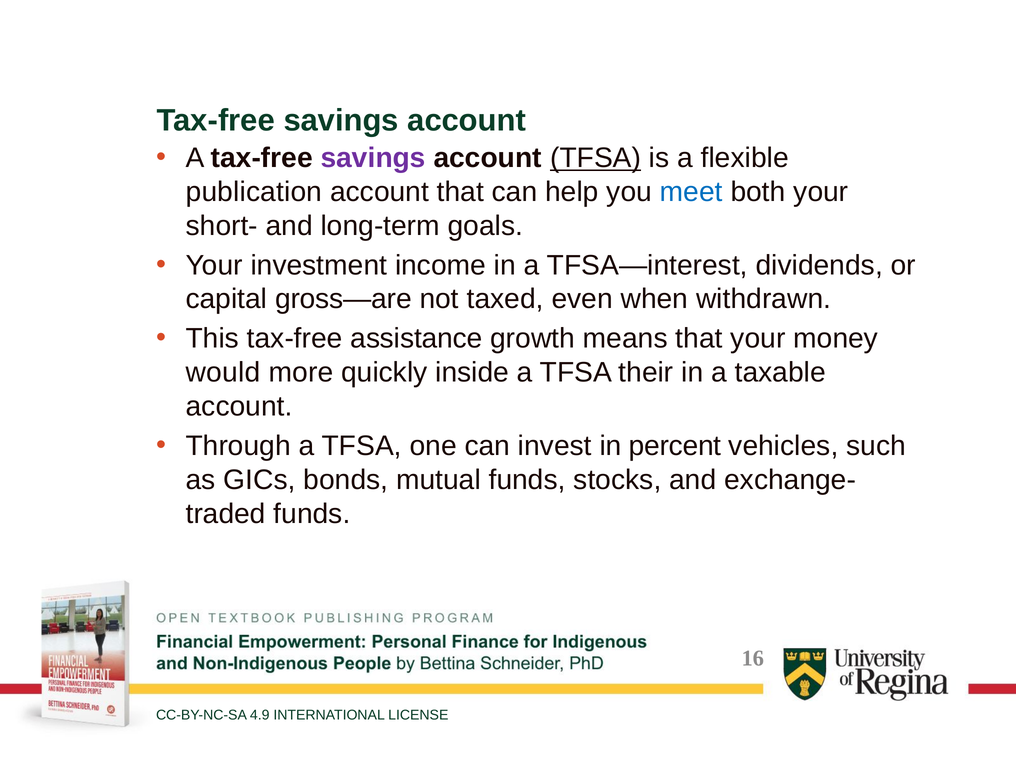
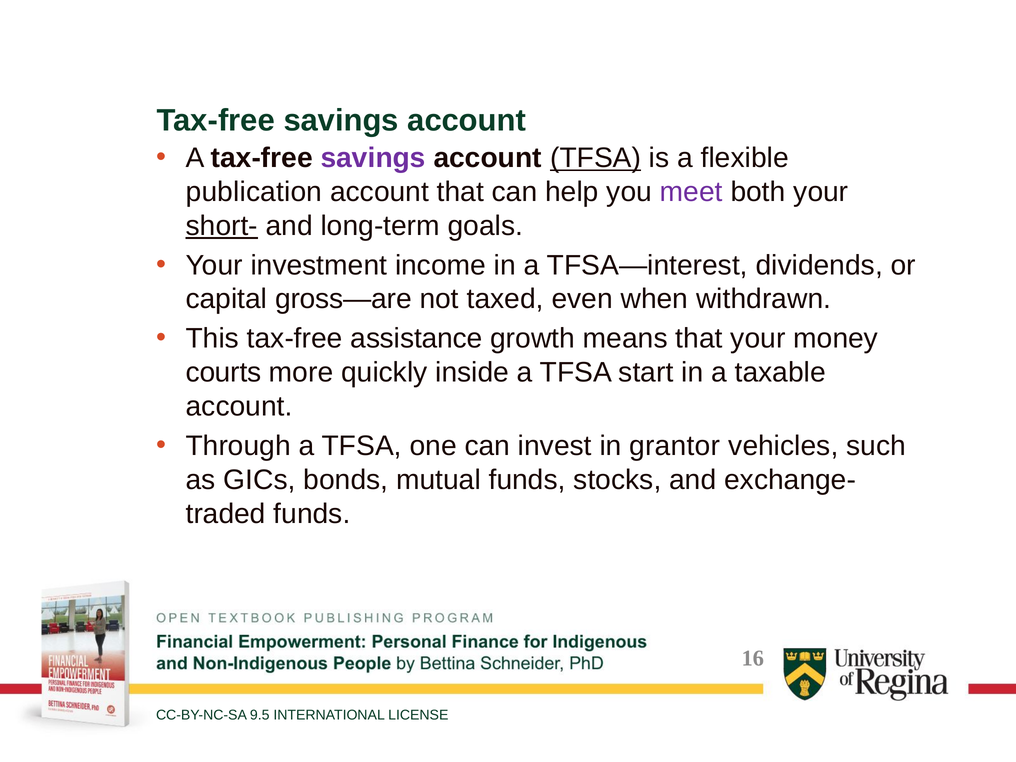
meet colour: blue -> purple (691, 192)
short- underline: none -> present (222, 226)
would: would -> courts (223, 373)
their: their -> start (646, 373)
percent: percent -> grantor (675, 446)
4.9: 4.9 -> 9.5 (260, 715)
